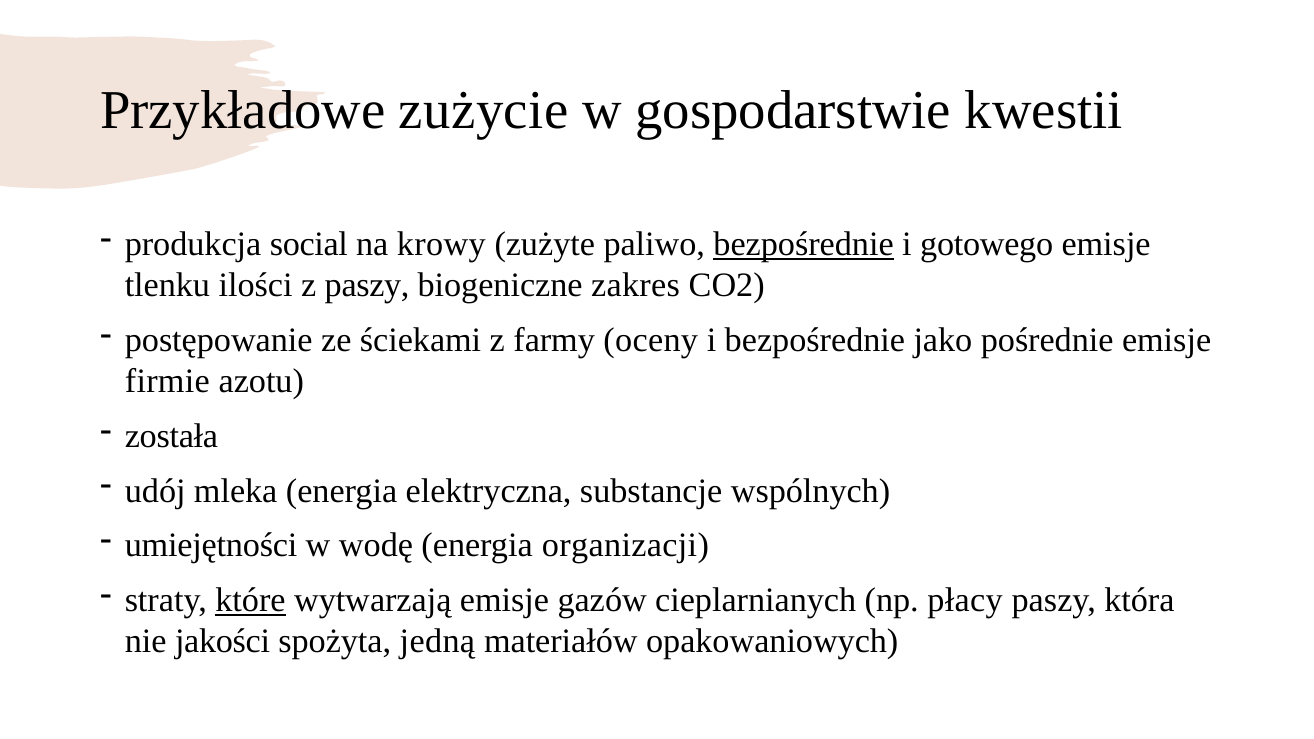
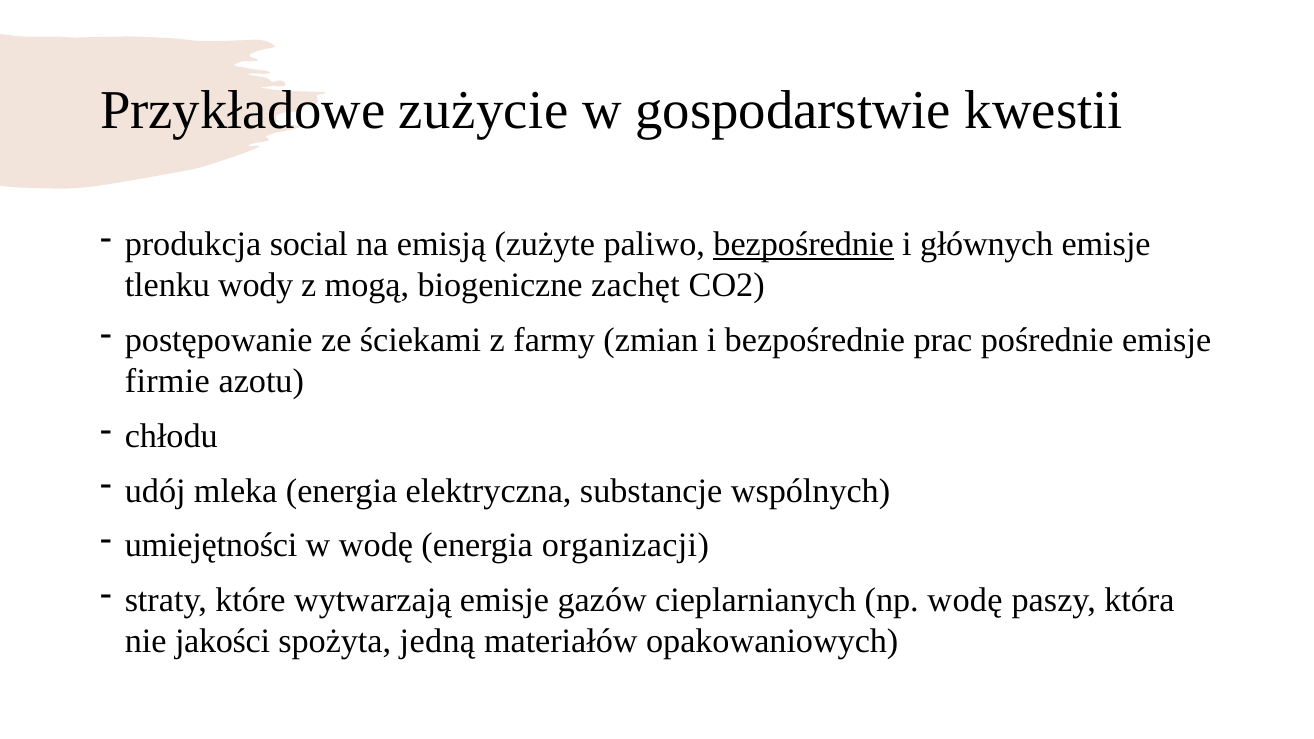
krowy: krowy -> emisją (441, 245)
gotowego: gotowego -> głównych (987, 245)
ilości: ilości -> wody (256, 286)
z paszy: paszy -> mogą (367, 286)
zakres: zakres -> zachęt (636, 286)
oceny: oceny -> zmian (651, 340)
jako: jako -> prac (943, 340)
została: została -> chłodu (171, 436)
które underline: present -> none (250, 600)
np płacy: płacy -> wodę (965, 600)
